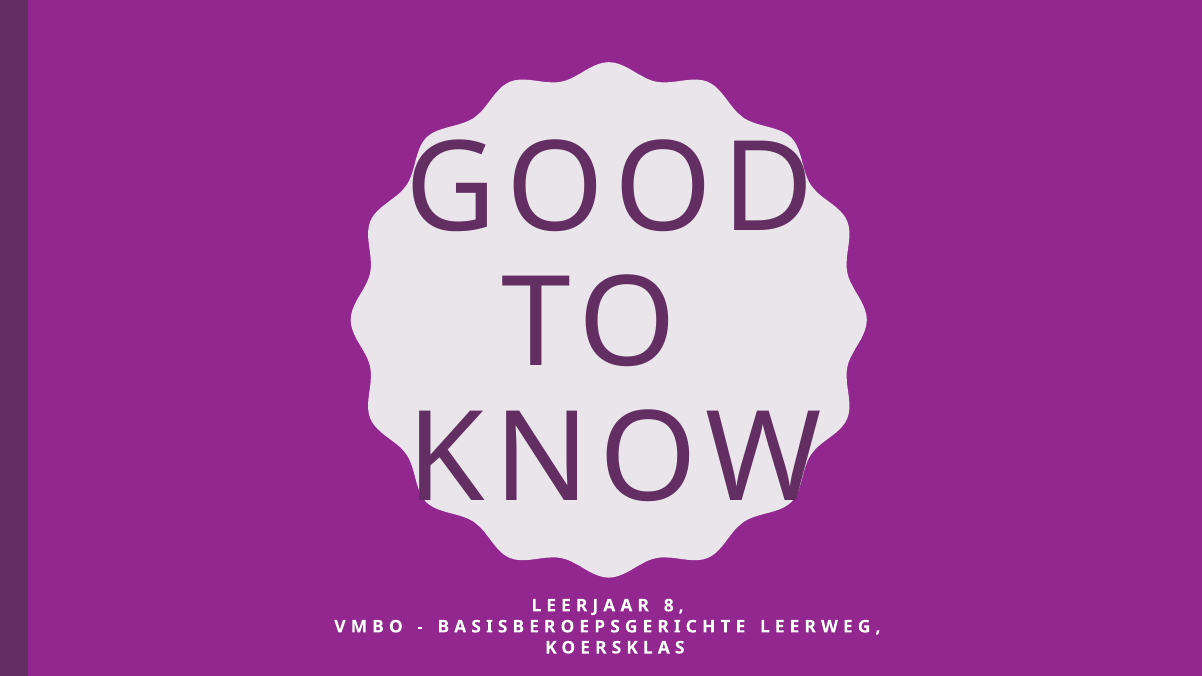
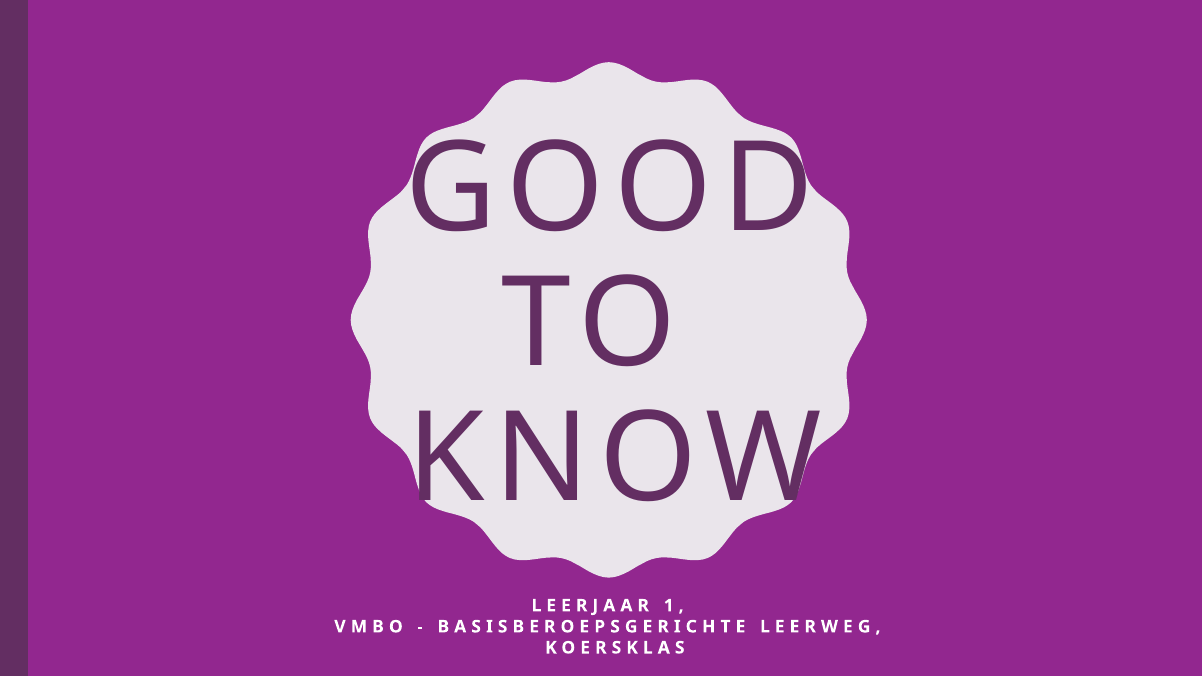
8: 8 -> 1 (669, 606)
